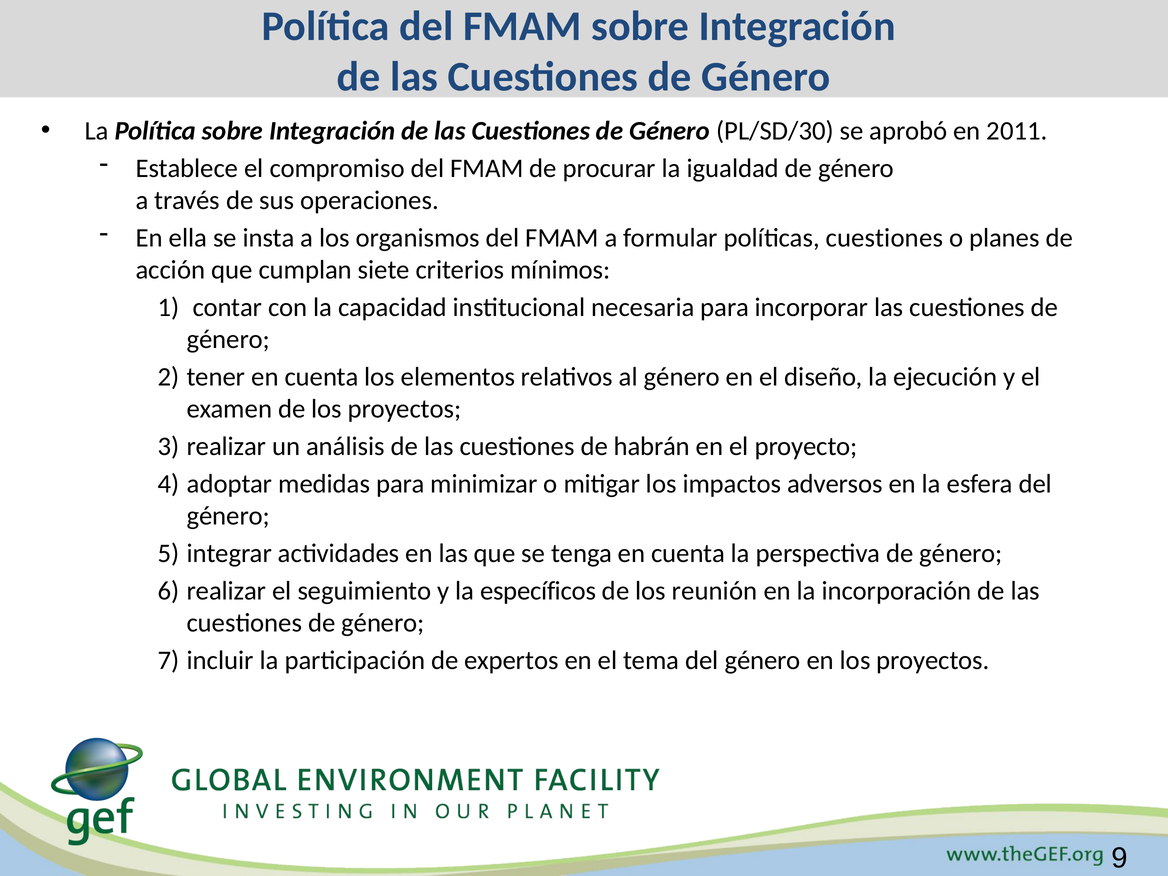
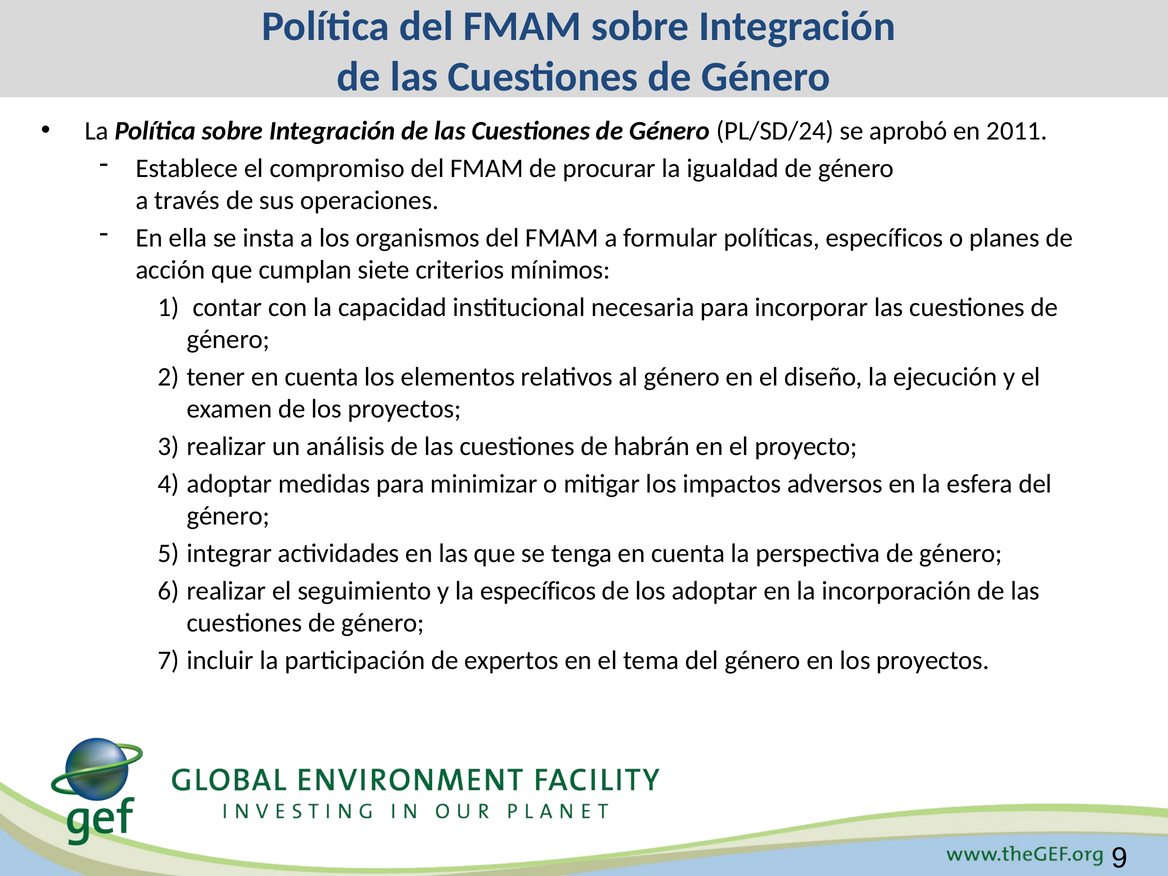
PL/SD/30: PL/SD/30 -> PL/SD/24 (775, 131)
políticas cuestiones: cuestiones -> específicos (885, 238)
los reunión: reunión -> adoptar (715, 591)
